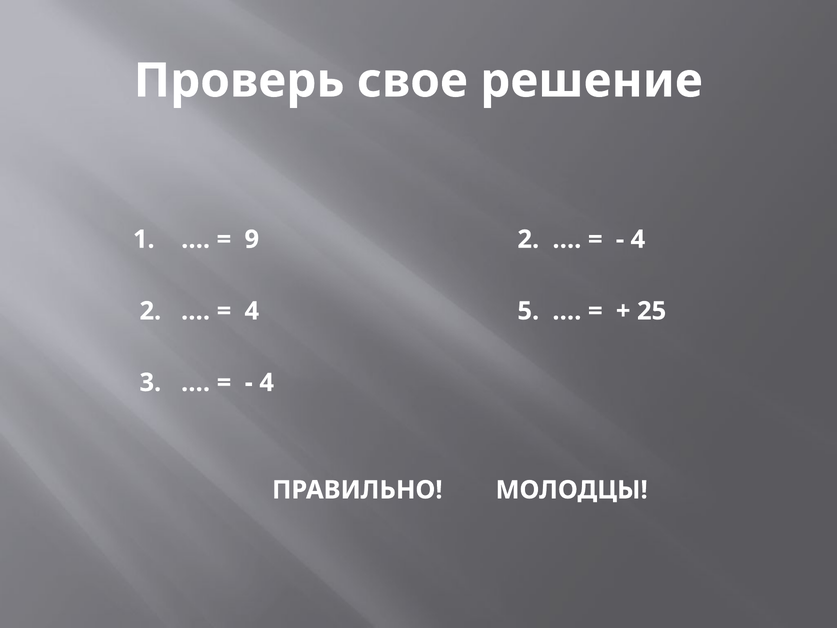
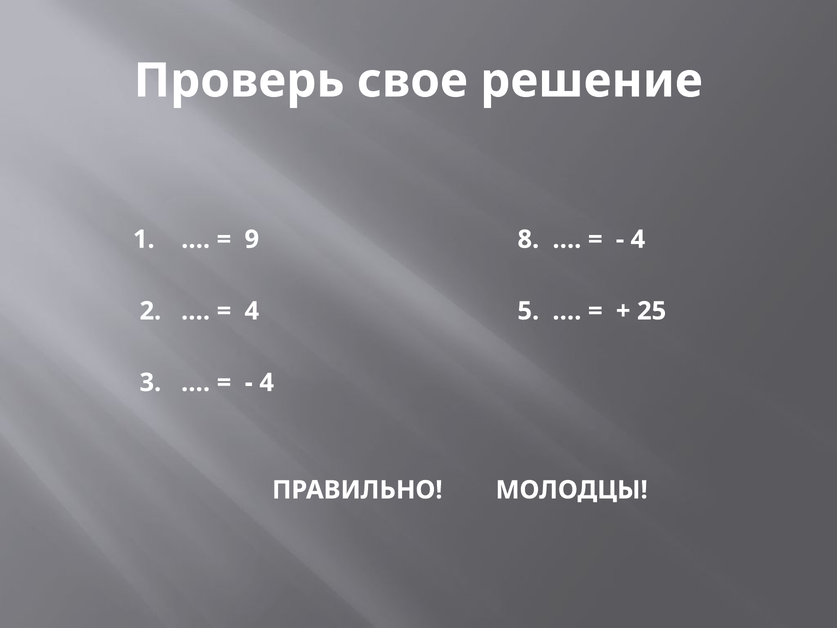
9 2: 2 -> 8 (528, 239)
